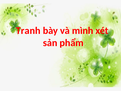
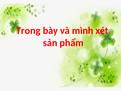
Tranh: Tranh -> Trong (28, 31)
